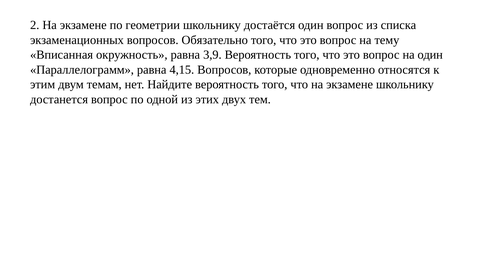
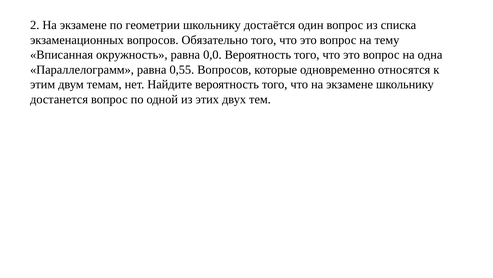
3,9: 3,9 -> 0,0 (212, 55)
на один: один -> одна (430, 55)
4,15: 4,15 -> 0,55 (182, 70)
